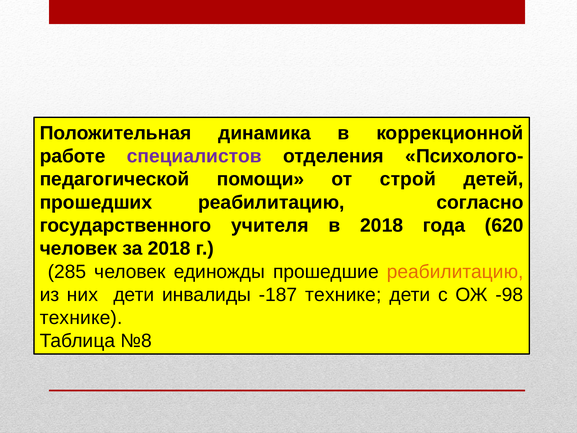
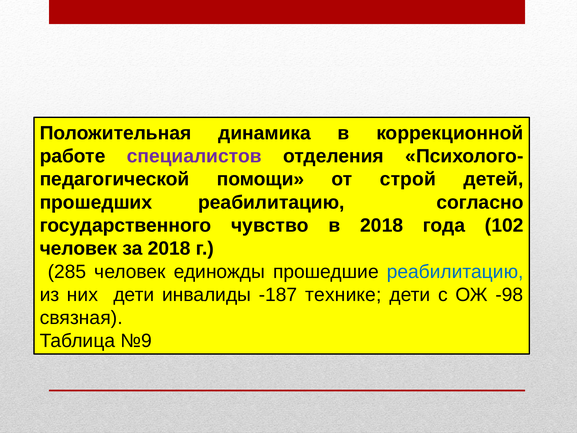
учителя: учителя -> чувство (270, 225)
620: 620 -> 102 (504, 225)
реабилитацию colour: orange -> blue (455, 272)
технике: технике -> связная (81, 318)
№8: №8 -> №9 (136, 341)
